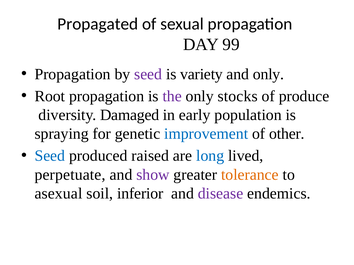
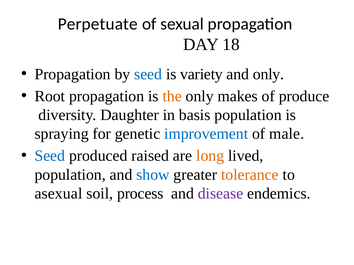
Propagated: Propagated -> Perpetuate (98, 24)
99: 99 -> 18 (231, 45)
seed colour: purple -> blue (148, 74)
the colour: purple -> orange (172, 96)
stocks: stocks -> makes (238, 96)
Damaged: Damaged -> Daughter (130, 115)
early: early -> basis (195, 115)
other: other -> male (287, 134)
long colour: blue -> orange (210, 156)
perpetuate: perpetuate -> population (70, 175)
show colour: purple -> blue (153, 175)
inferior: inferior -> process (140, 194)
